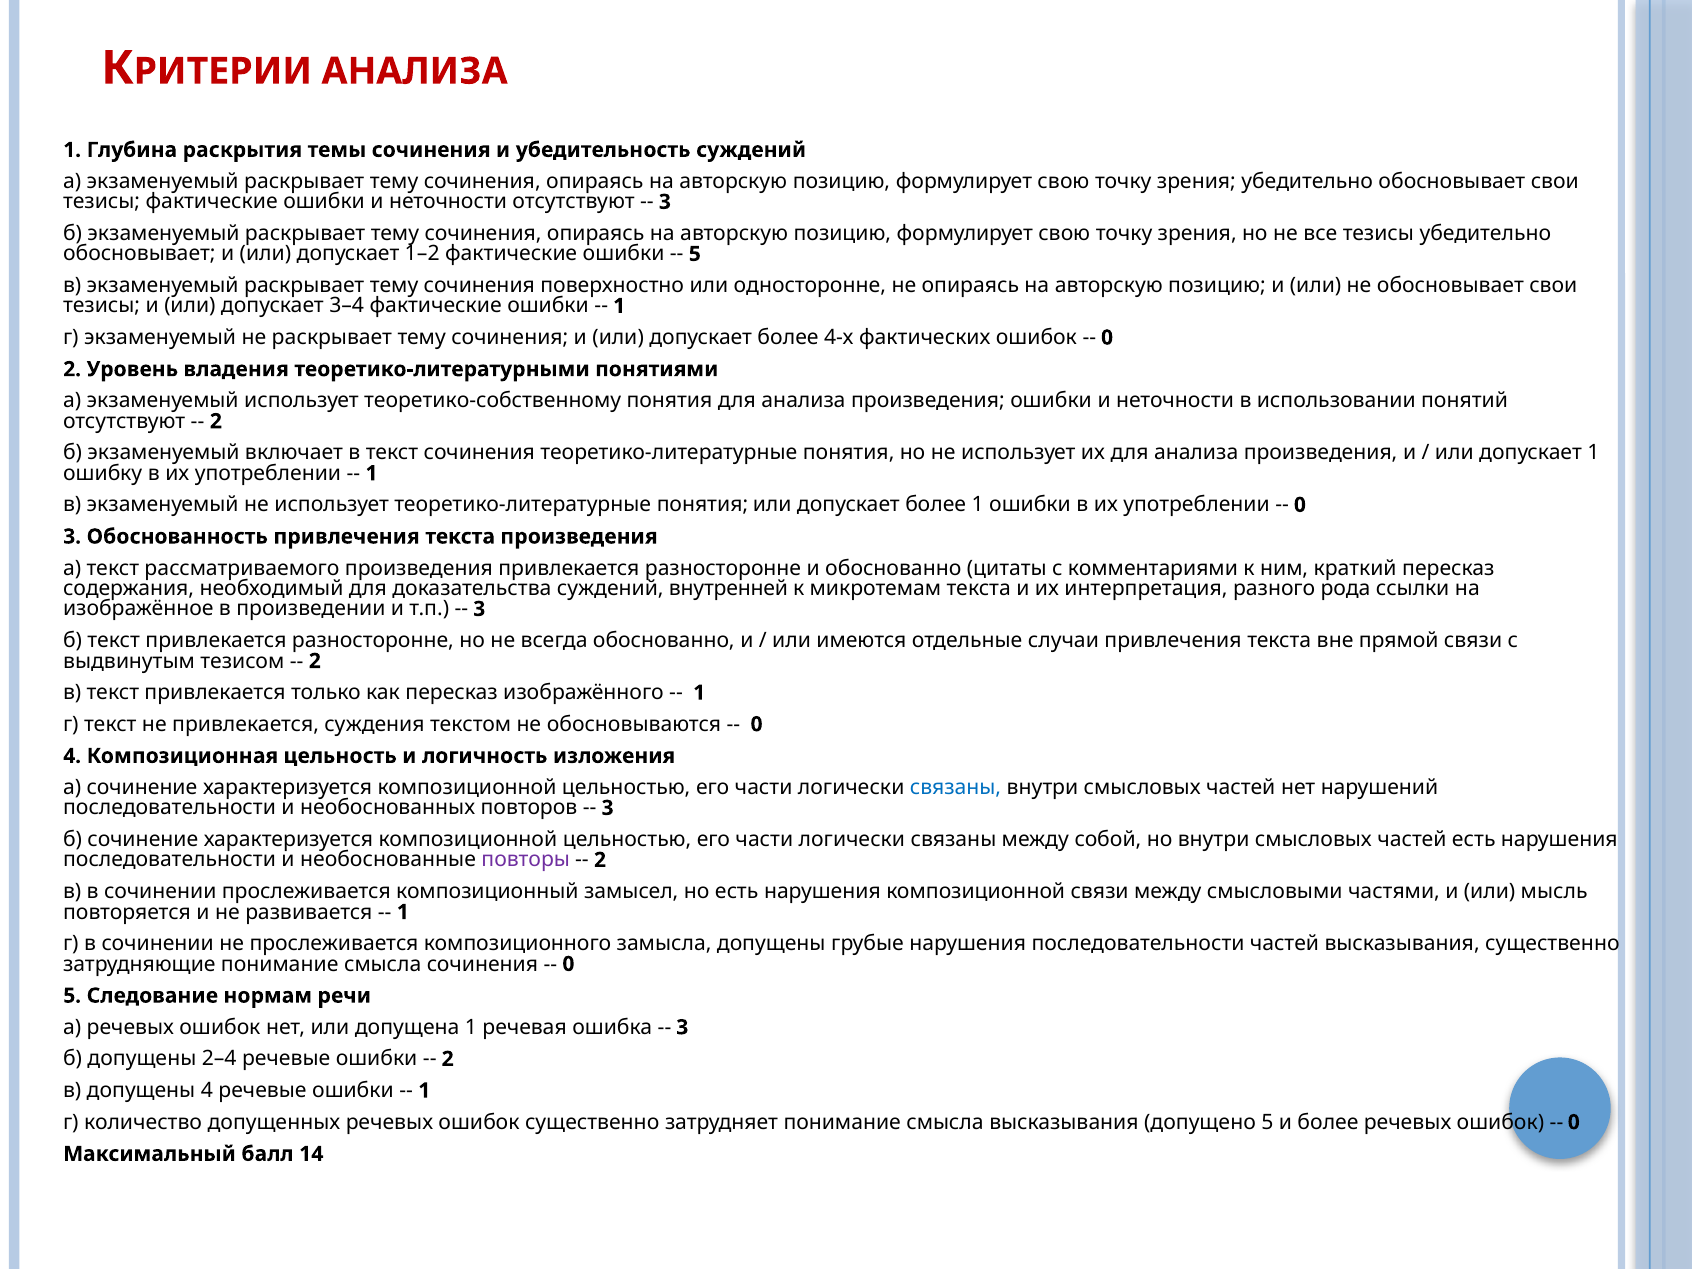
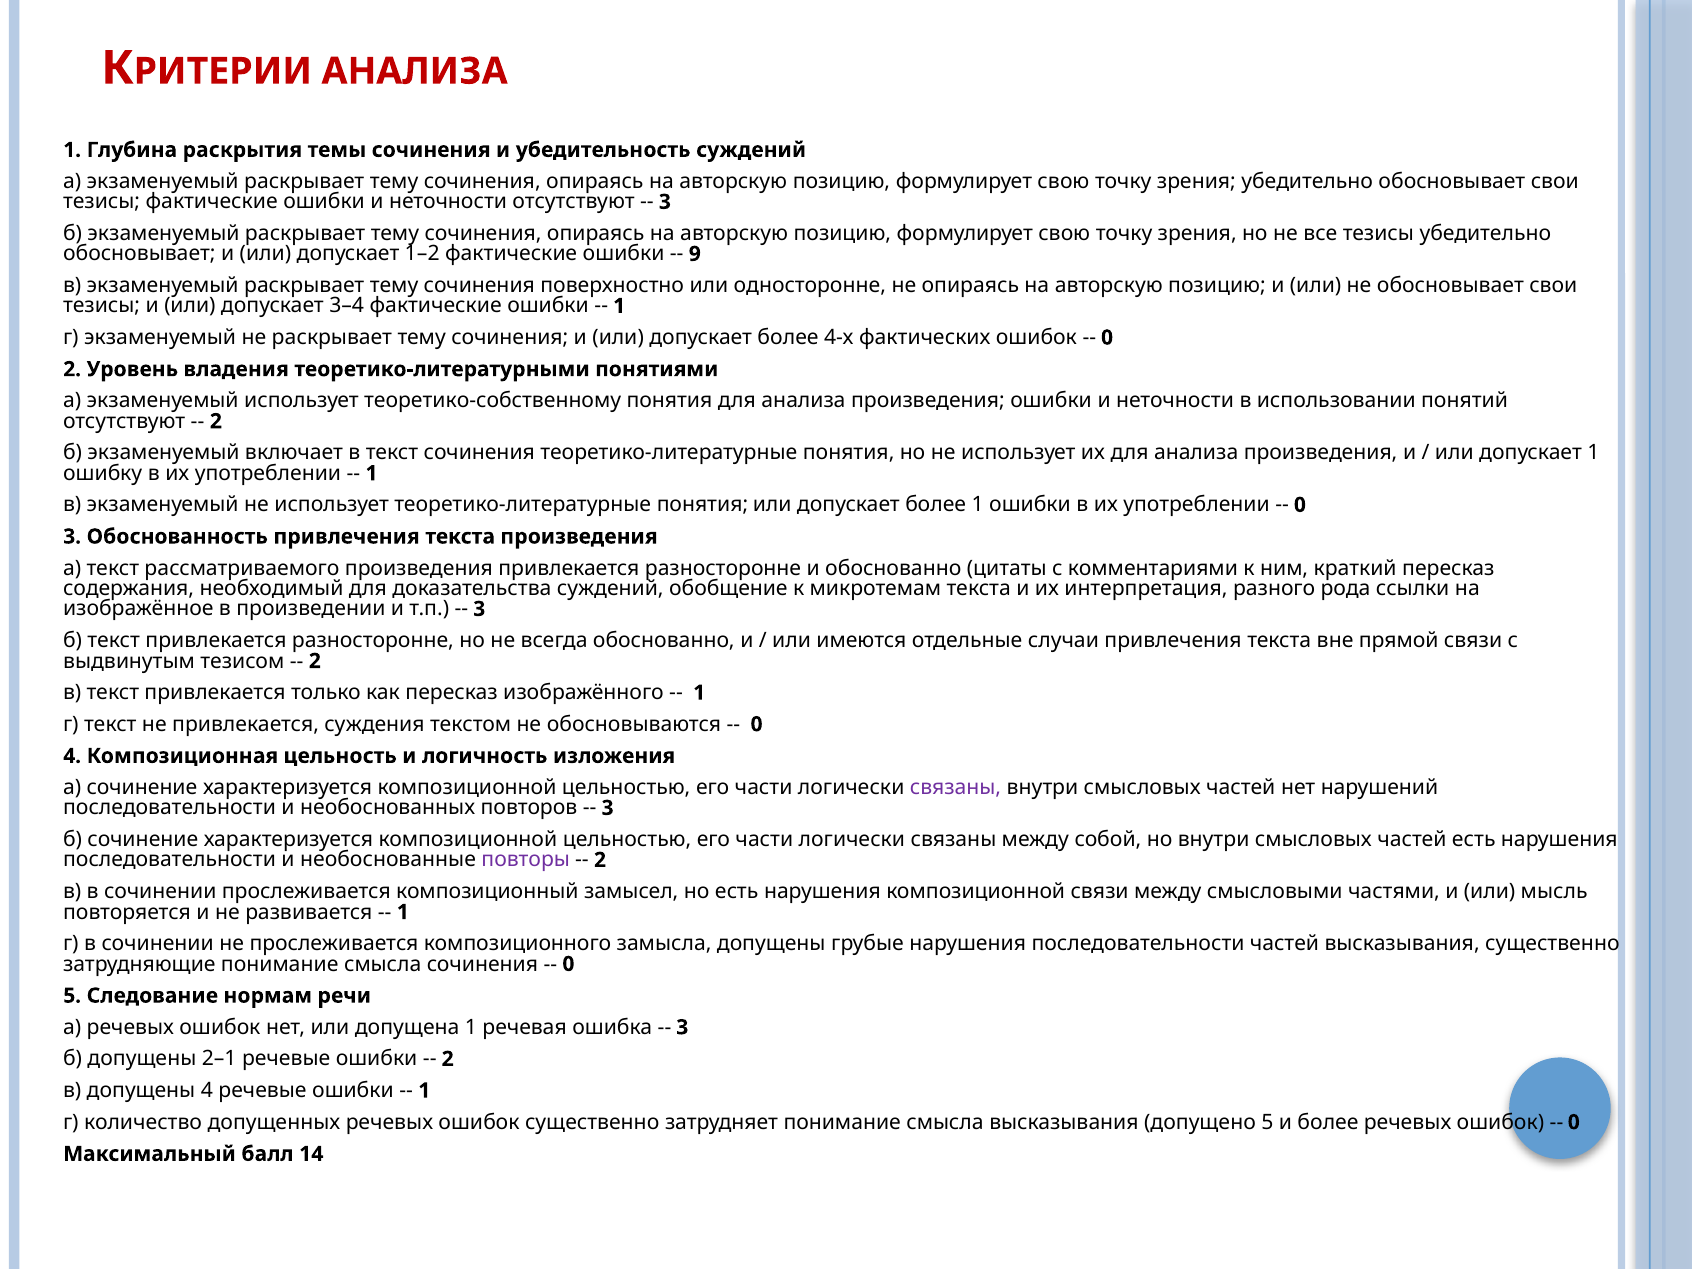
5: 5 -> 9 (695, 254)
внутренней: внутренней -> обобщение (728, 589)
связаны colour: blue -> purple (955, 788)
2–4: 2–4 -> 2–1 (219, 1059)
